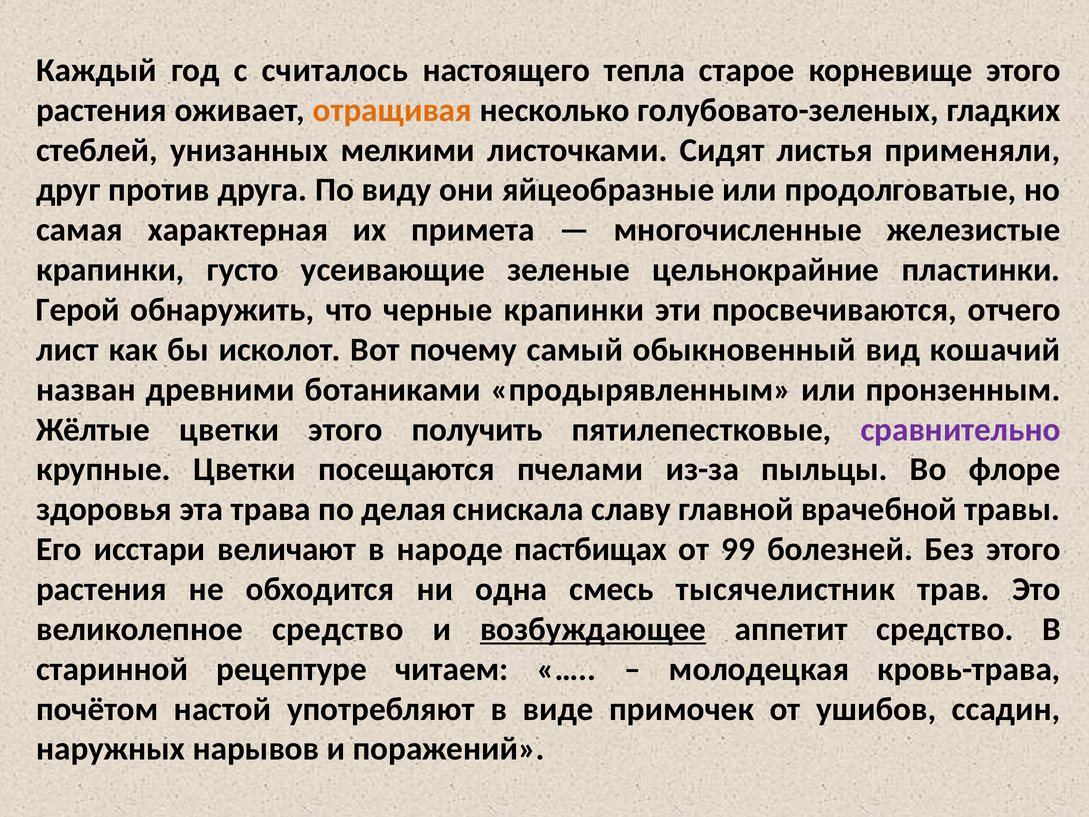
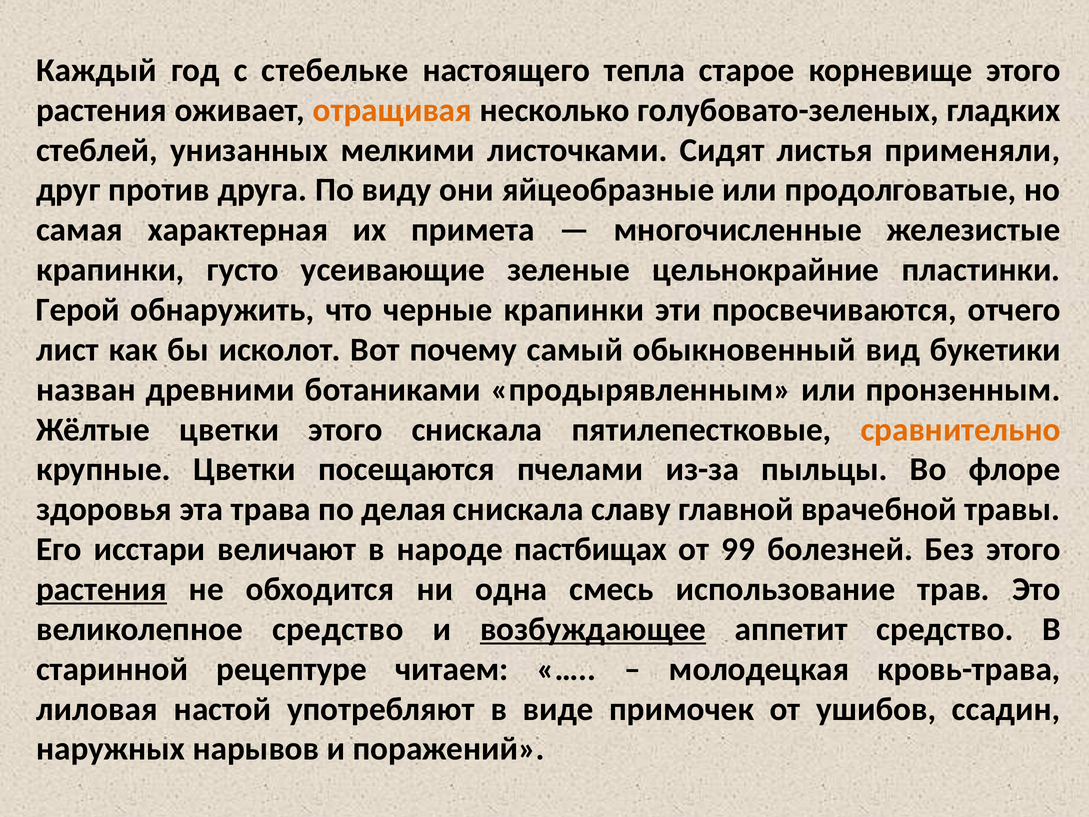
считалось: считалось -> стебельке (335, 70)
кошачий: кошачий -> букетики (995, 350)
этого получить: получить -> снискала (477, 429)
сравнительно colour: purple -> orange (961, 429)
растения underline: none -> present (102, 589)
тысячелистник: тысячелистник -> использование (786, 589)
почётом: почётом -> лиловая (97, 709)
